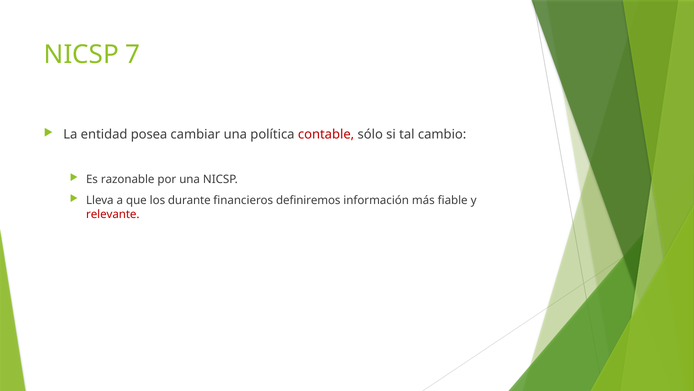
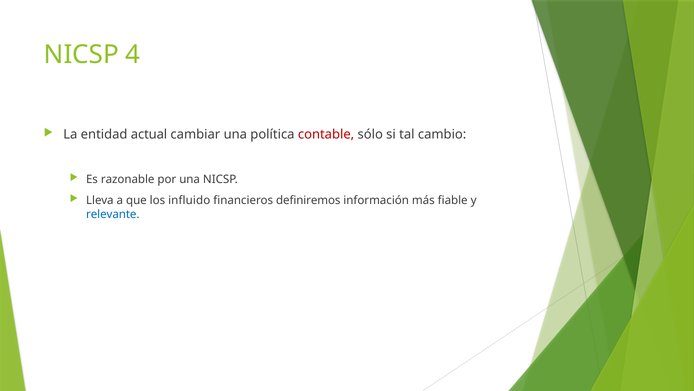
7: 7 -> 4 (133, 55)
posea: posea -> actual (149, 134)
durante: durante -> influido (189, 200)
relevante colour: red -> blue (113, 214)
